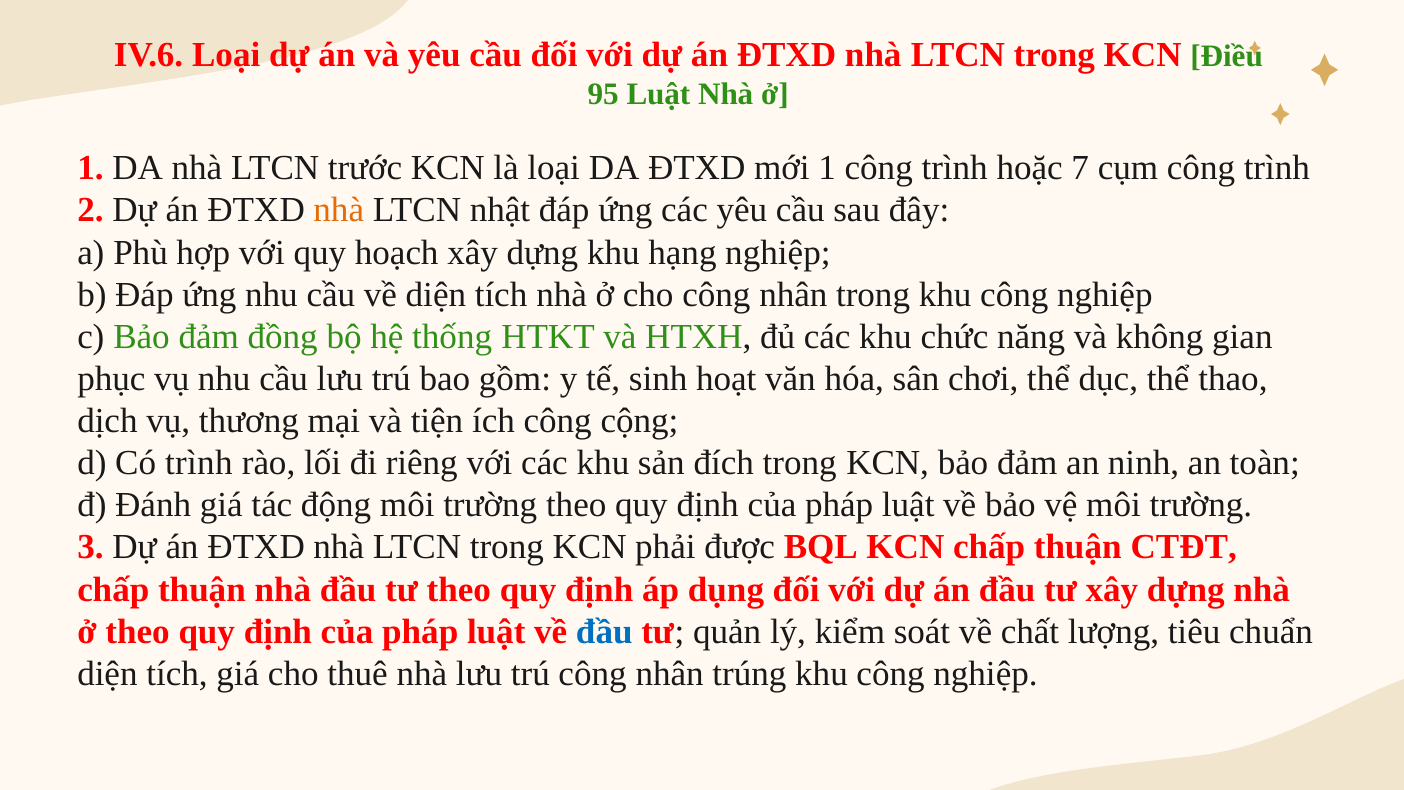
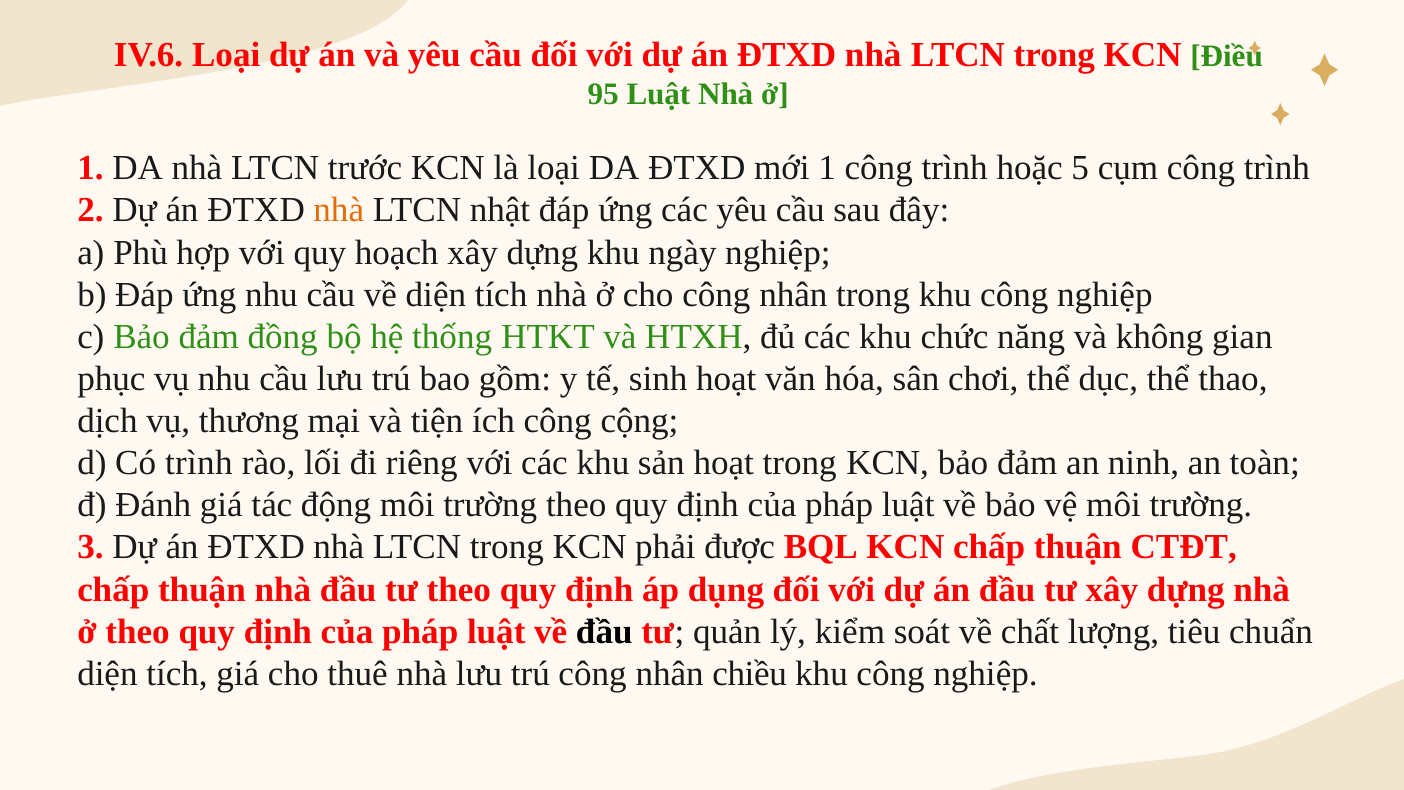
7: 7 -> 5 (1080, 168)
hạng: hạng -> ngày (682, 252)
sản đích: đích -> hoạt (724, 463)
đầu colour: blue -> black (604, 631)
trúng: trúng -> chiều (750, 674)
